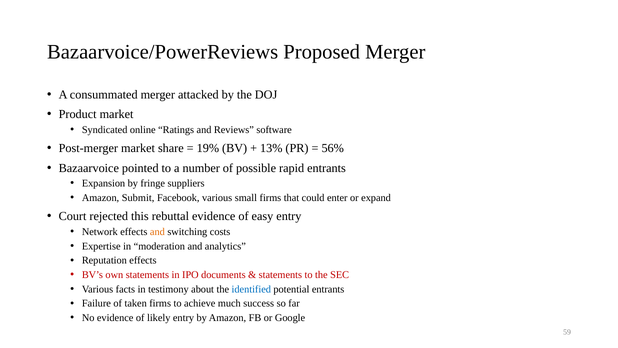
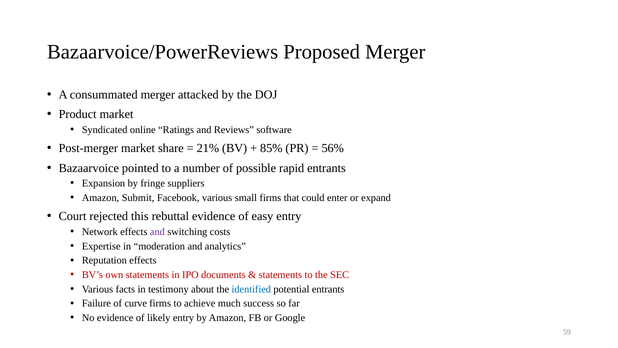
19%: 19% -> 21% (208, 148)
13%: 13% -> 85% (271, 148)
and colour: orange -> purple (157, 232)
taken: taken -> curve (136, 303)
